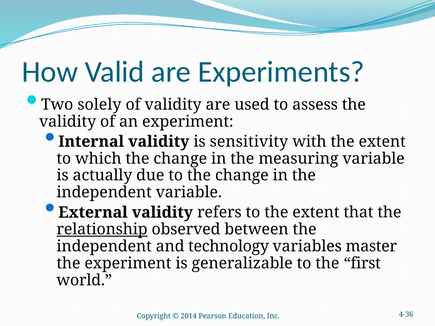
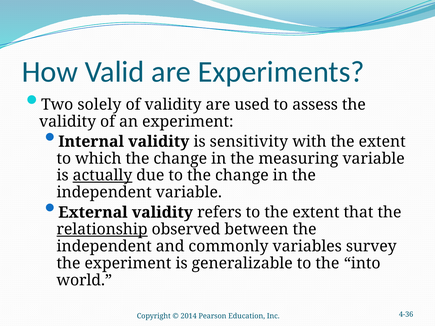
actually underline: none -> present (102, 176)
technology: technology -> commonly (228, 246)
master: master -> survey (371, 246)
first: first -> into (362, 263)
